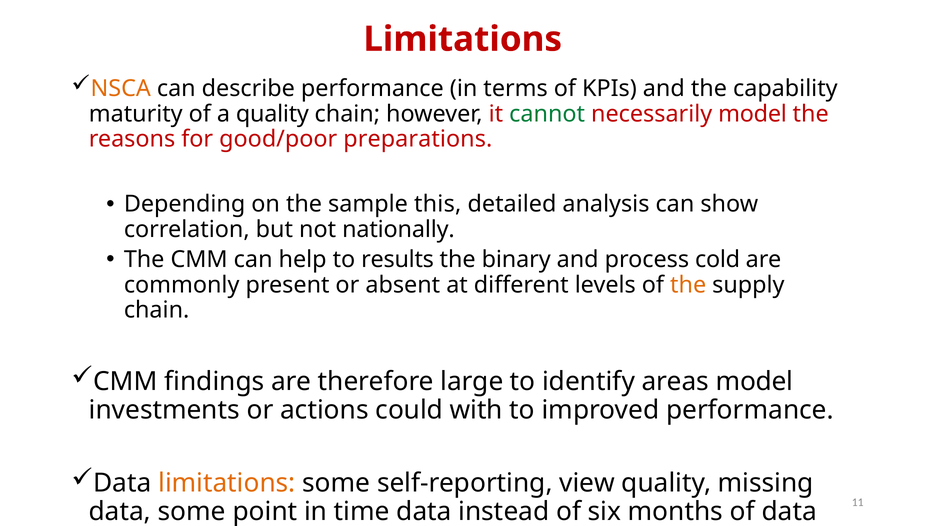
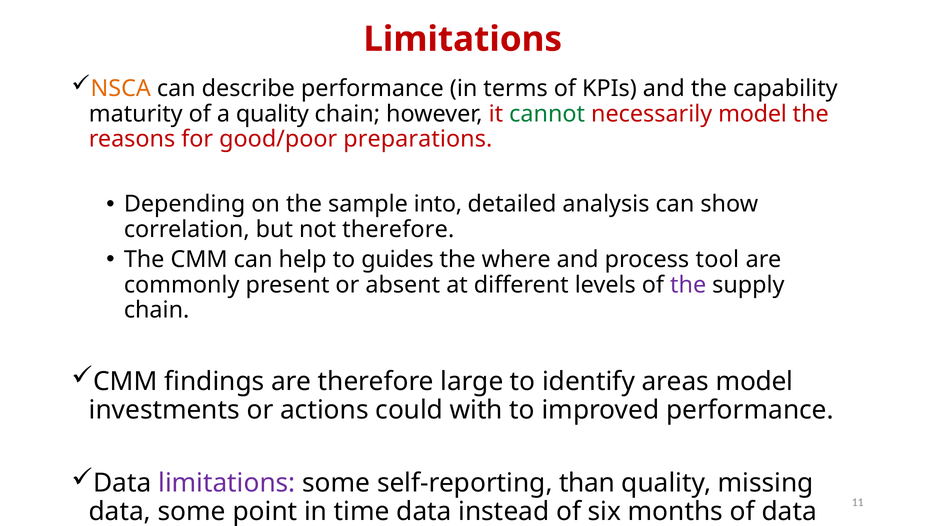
this: this -> into (438, 204)
not nationally: nationally -> therefore (398, 229)
results: results -> guides (398, 260)
binary: binary -> where (516, 260)
cold: cold -> tool (717, 260)
the colour: orange -> purple (688, 285)
limitations colour: orange -> purple (227, 483)
view: view -> than (587, 483)
